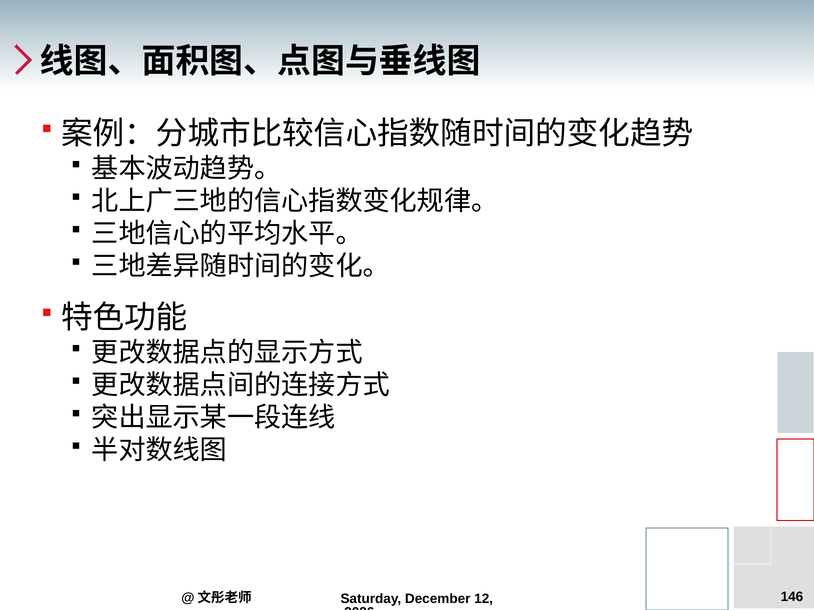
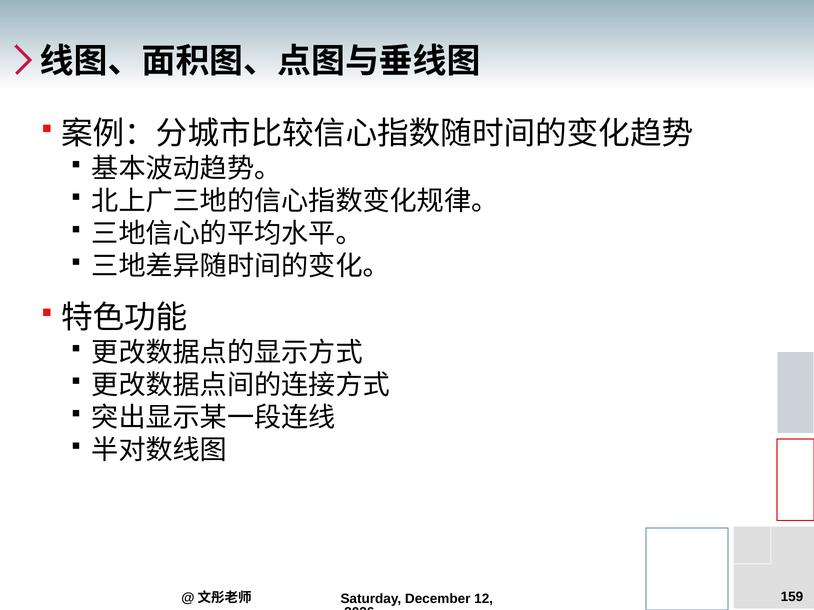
146: 146 -> 159 (792, 597)
